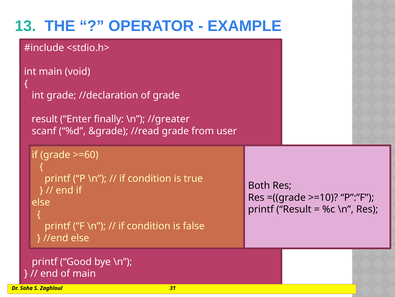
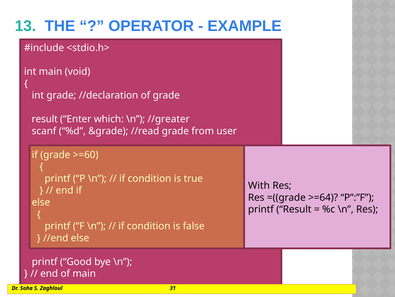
finally: finally -> which (109, 119)
Both: Both -> With (259, 185)
>=10: >=10 -> >=64 (323, 197)
